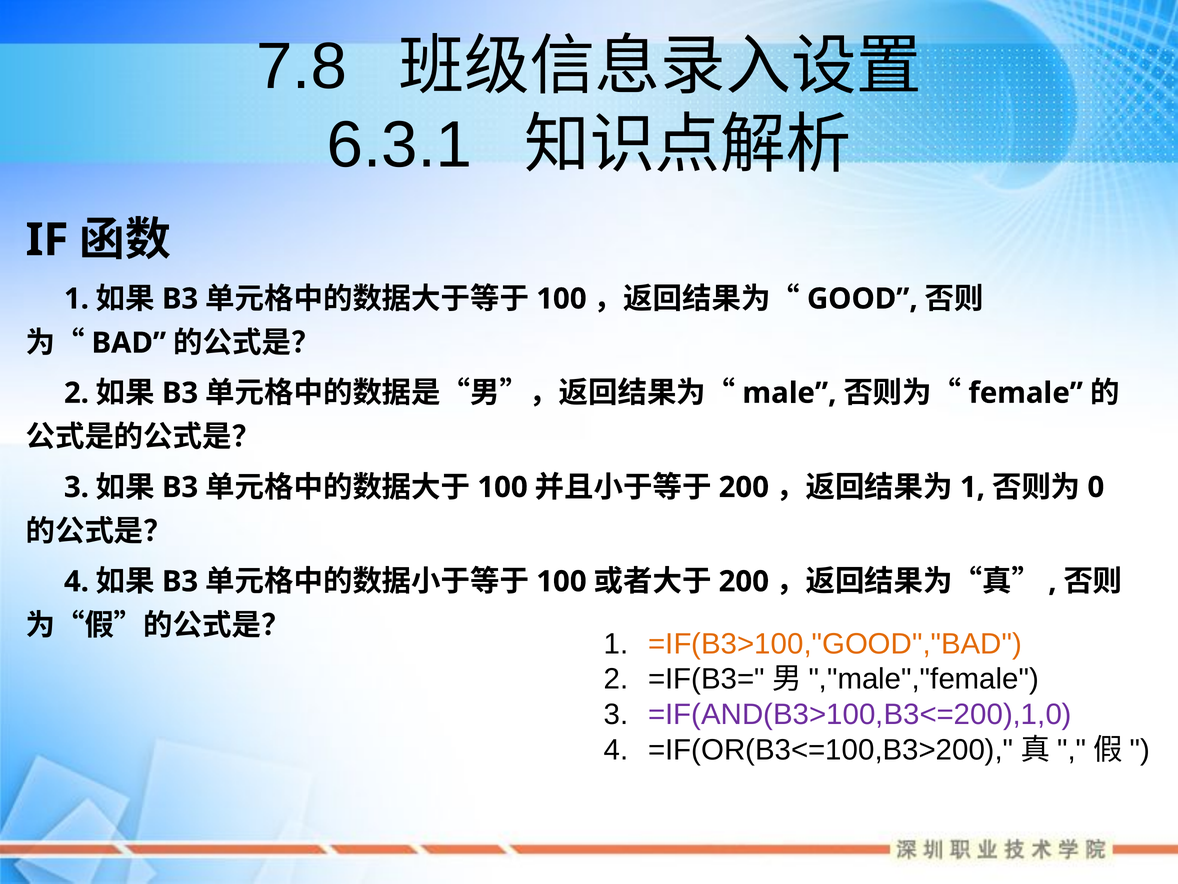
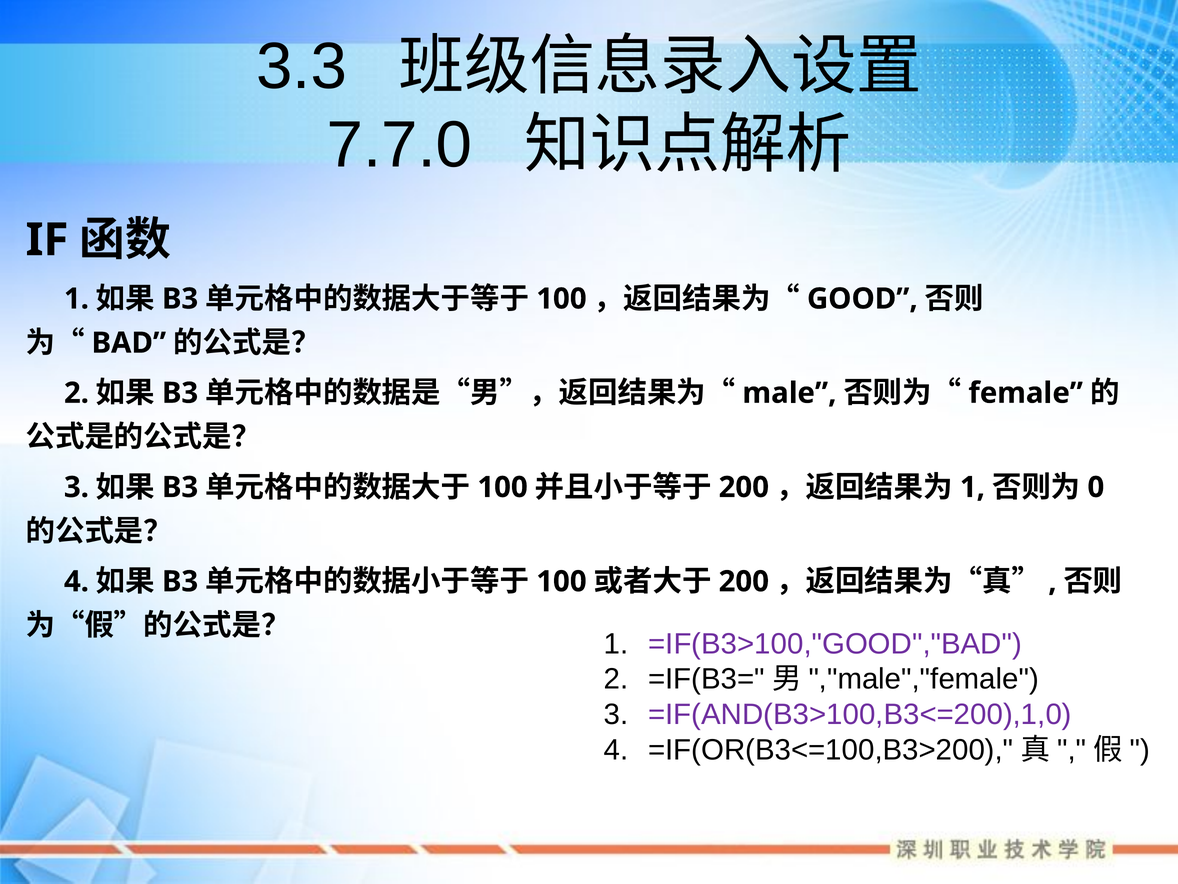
7.8: 7.8 -> 3.3 (302, 67)
6.3.1: 6.3.1 -> 7.7.0 (400, 145)
=IF(B3>100,"GOOD","BAD colour: orange -> purple (835, 643)
